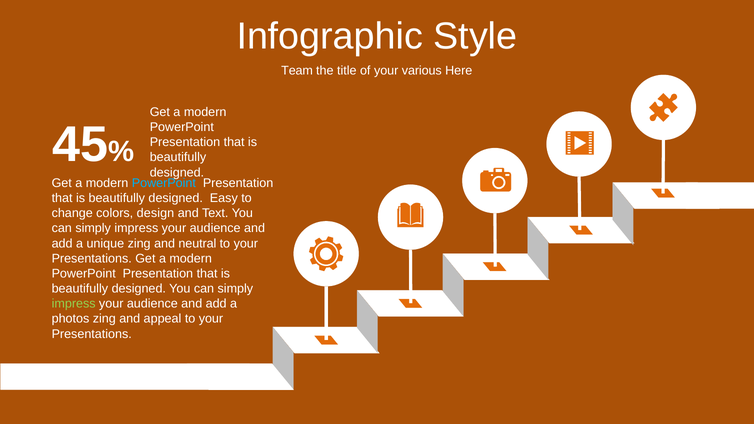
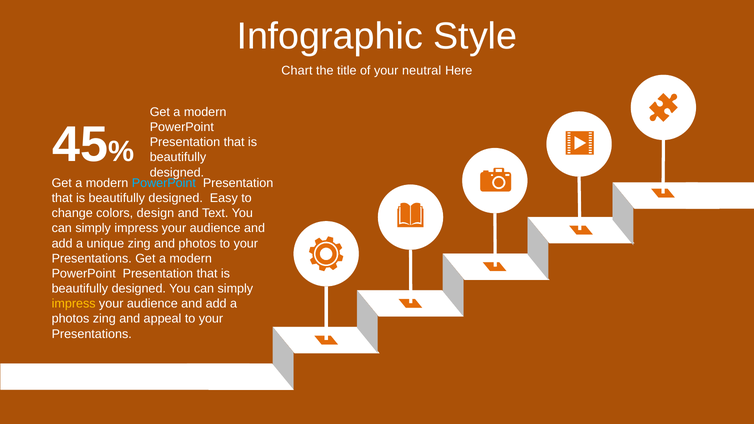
Team: Team -> Chart (297, 70)
various: various -> neutral (422, 70)
and neutral: neutral -> photos (197, 243)
impress colour: light green -> yellow (74, 304)
